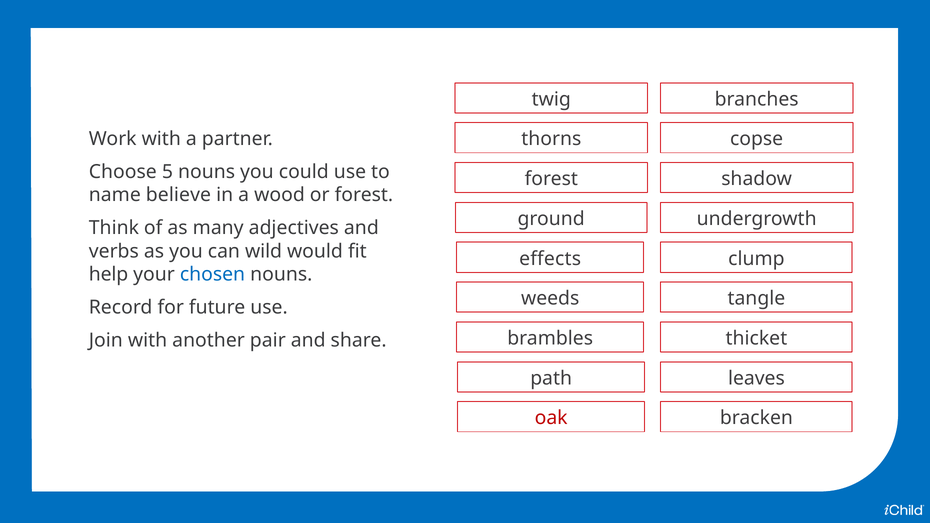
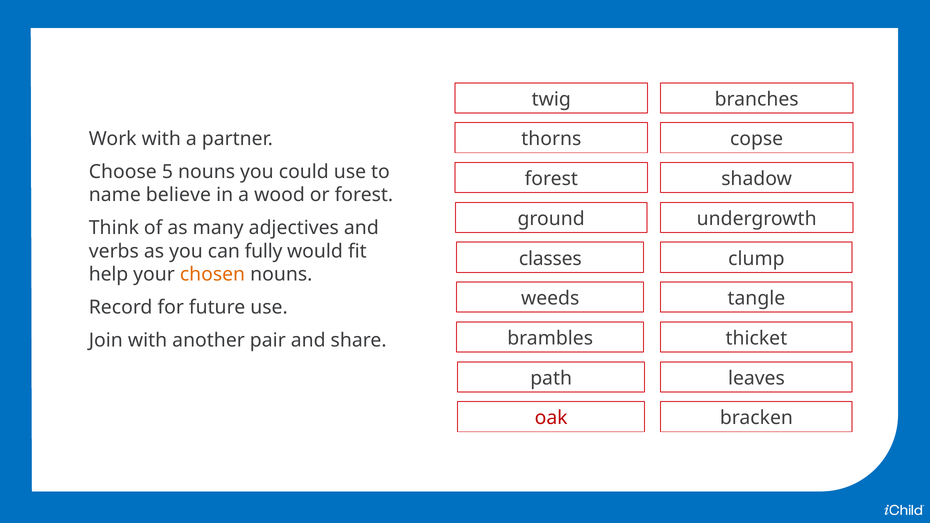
wild: wild -> fully (264, 251)
effects: effects -> classes (550, 259)
chosen colour: blue -> orange (212, 274)
